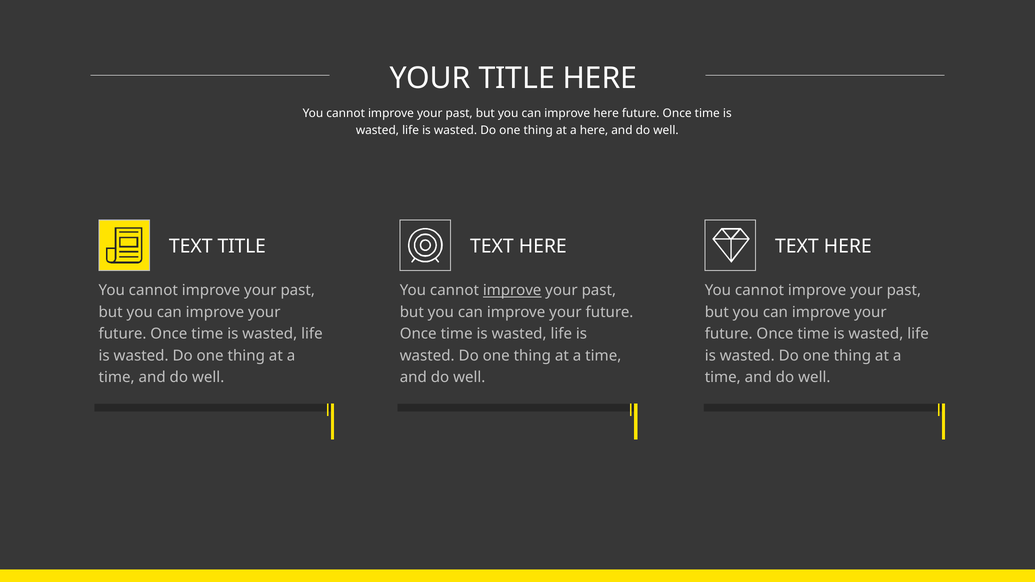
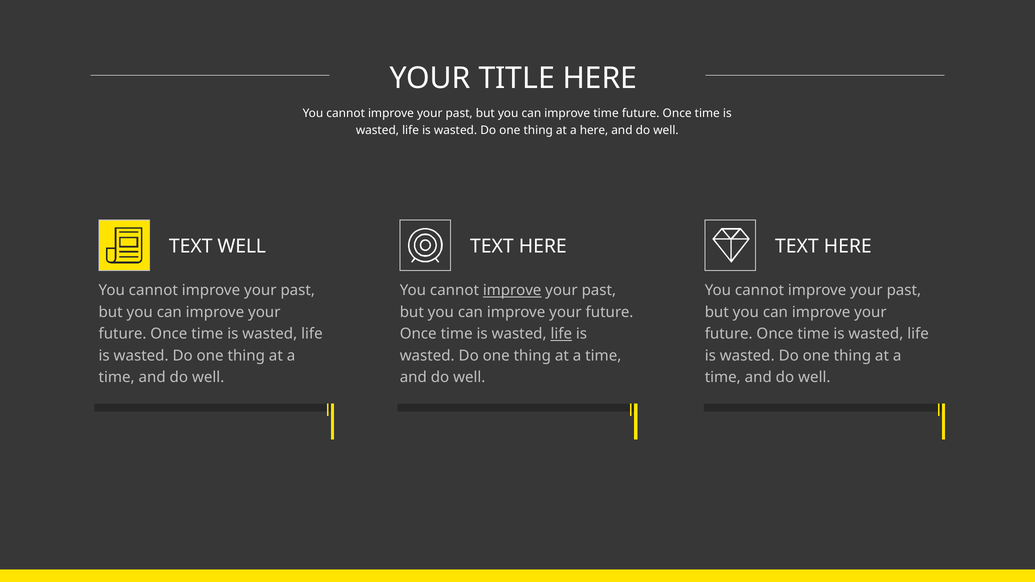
improve here: here -> time (606, 113)
TEXT TITLE: TITLE -> WELL (242, 247)
life underline: none -> present (561, 334)
